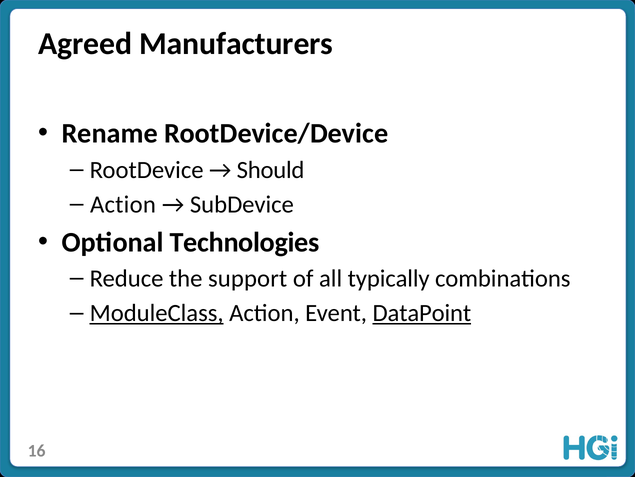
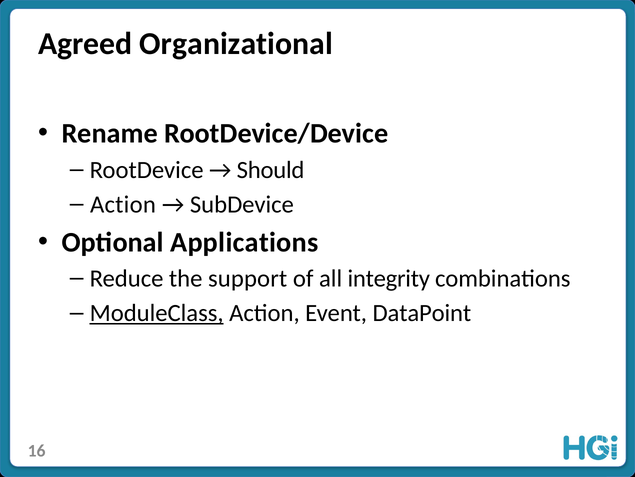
Manufacturers: Manufacturers -> Organizational (236, 44)
Technologies: Technologies -> Applications (244, 242)
typically: typically -> integrity (389, 278)
DataPoint underline: present -> none (422, 313)
